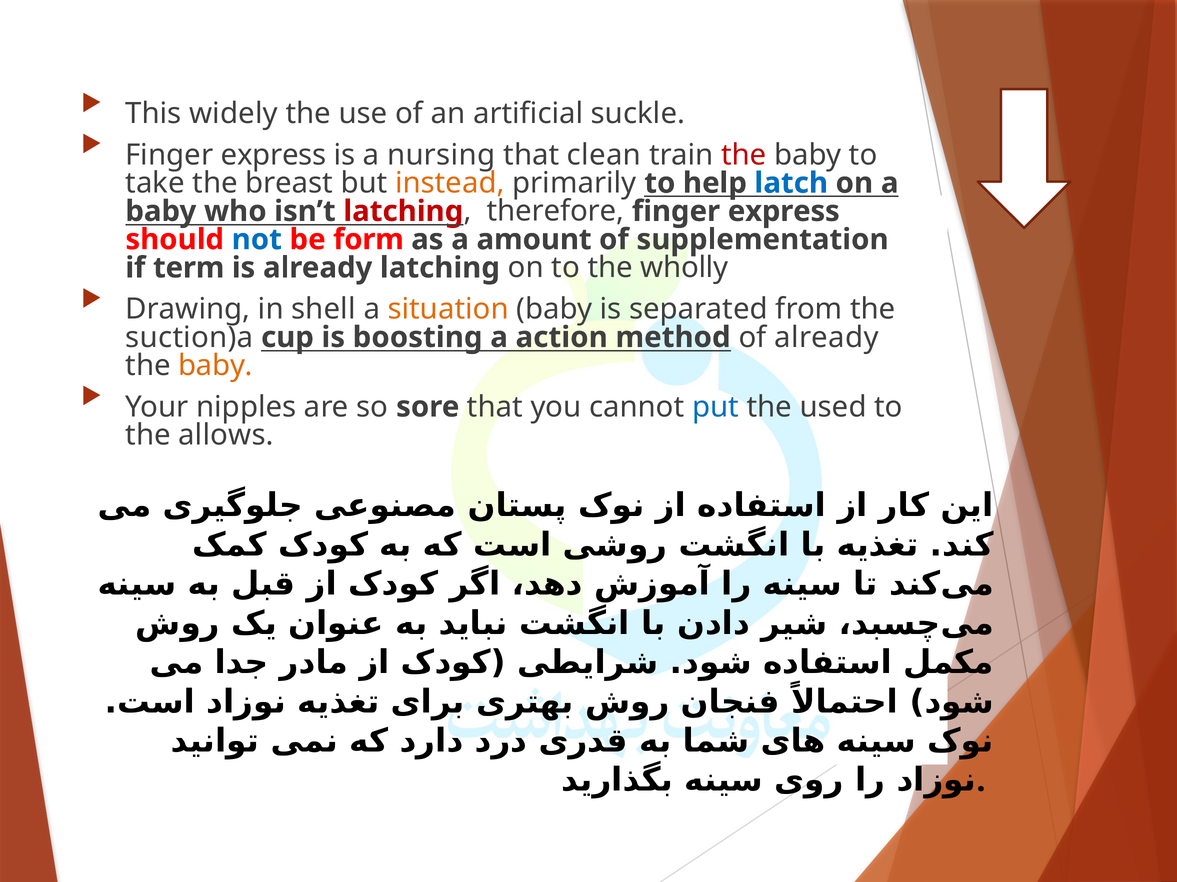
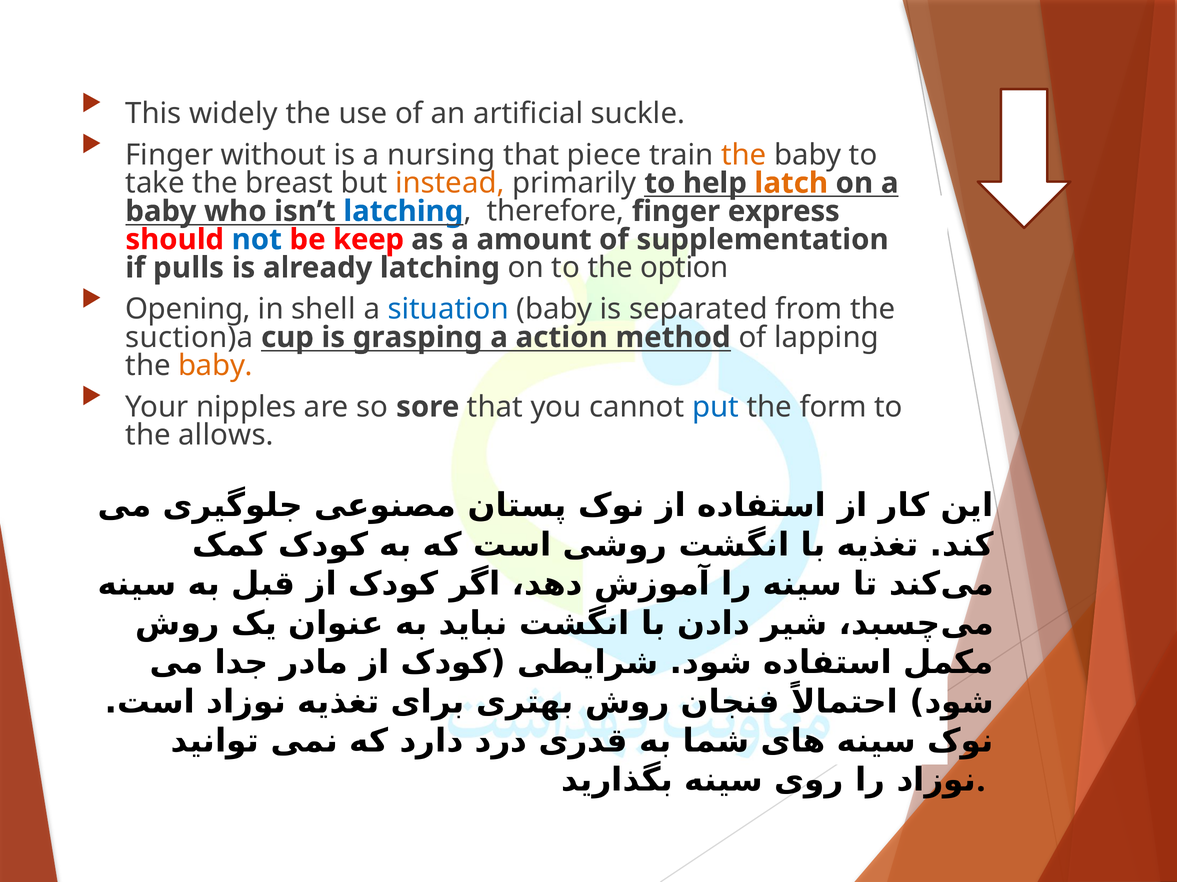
express: express -> without (273, 155)
clean: clean -> piece (604, 155)
the colour: red -> orange (744, 155)
latch colour: blue -> orange (791, 183)
latching colour: red -> blue (403, 211)
form: form -> keep (369, 240)
term: term -> pulls (188, 268)
wholly: wholly -> option (684, 268)
Drawing: Drawing -> Opening (188, 309)
situation colour: orange -> blue (448, 309)
boosting: boosting -> grasping (418, 338)
of already: already -> lapping (827, 338)
used: used -> form (833, 407)
